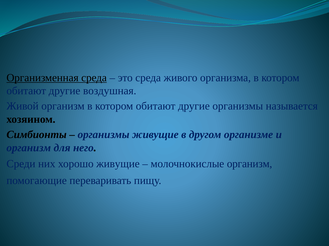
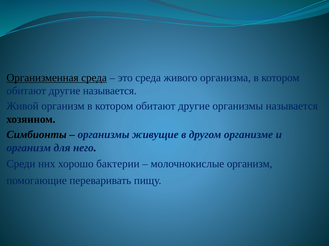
другие воздушная: воздушная -> называется (110, 91)
хорошо живущие: живущие -> бактерии (118, 164)
